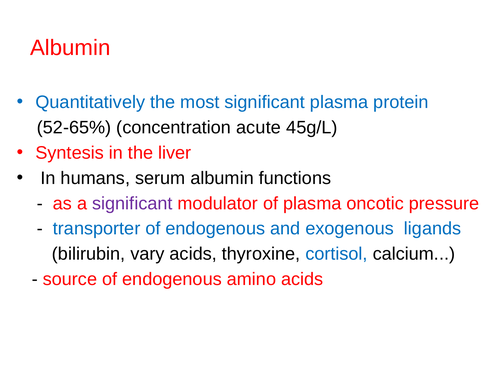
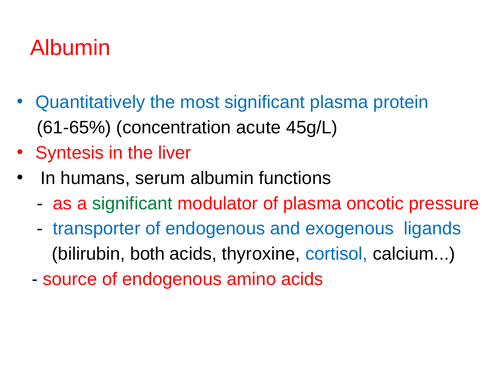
52-65%: 52-65% -> 61-65% (74, 128)
significant colour: purple -> green (132, 204)
vary: vary -> both (148, 255)
